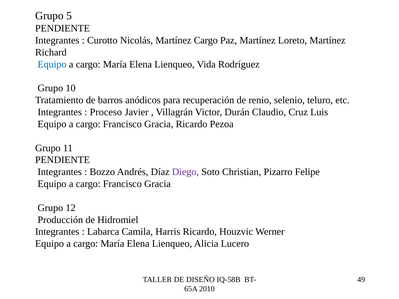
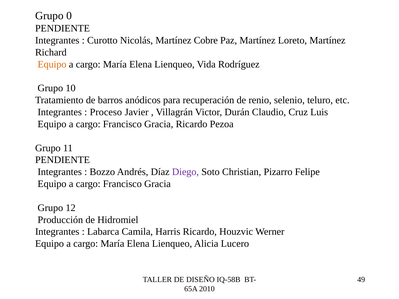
5: 5 -> 0 (69, 16)
Martínez Cargo: Cargo -> Cobre (206, 40)
Equipo colour: blue -> orange (52, 64)
